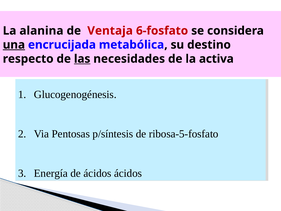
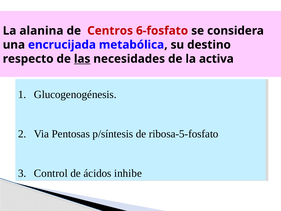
Ventaja: Ventaja -> Centros (110, 31)
una underline: present -> none (14, 45)
Energía: Energía -> Control (51, 173)
ácidos ácidos: ácidos -> inhibe (128, 173)
